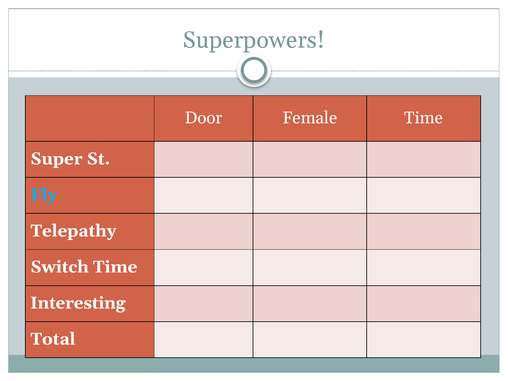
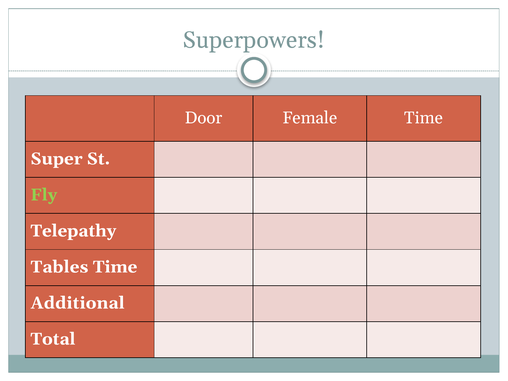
Fly colour: light blue -> light green (44, 195)
Switch: Switch -> Tables (59, 267)
Interesting: Interesting -> Additional (78, 303)
